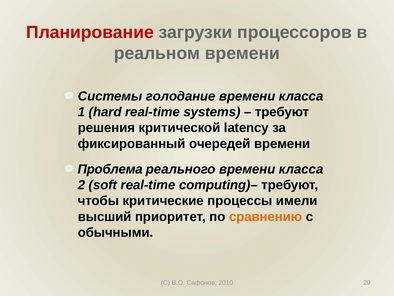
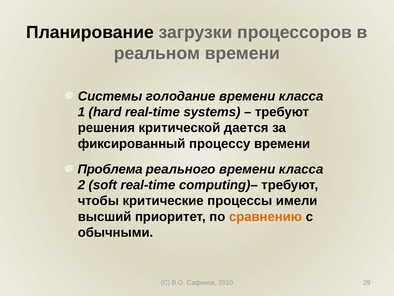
Планирование colour: red -> black (90, 32)
latency: latency -> дается (246, 128)
очередей: очередей -> процессу (220, 143)
